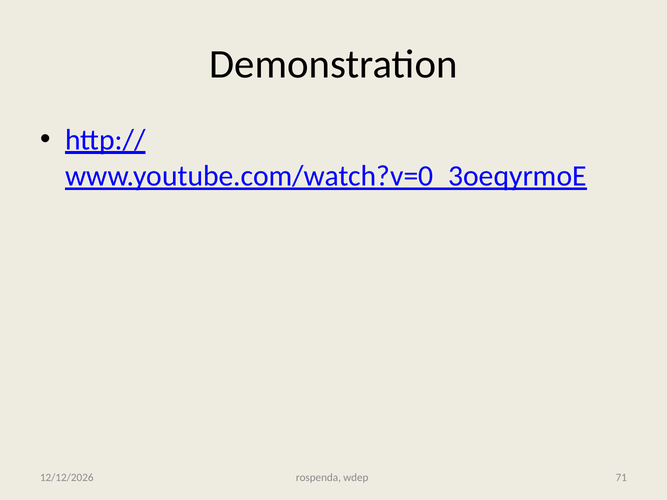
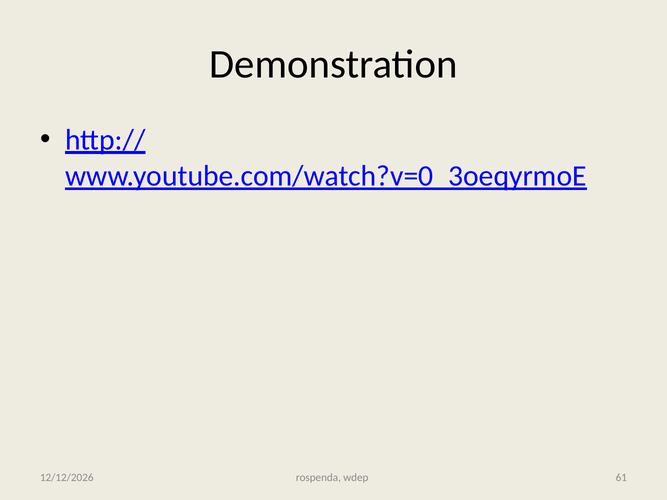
71: 71 -> 61 (621, 478)
